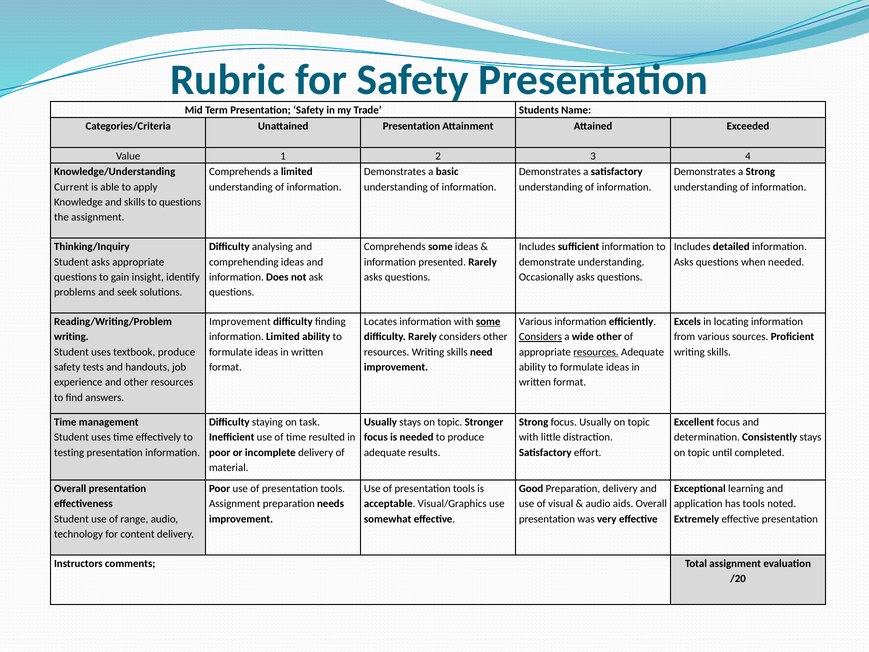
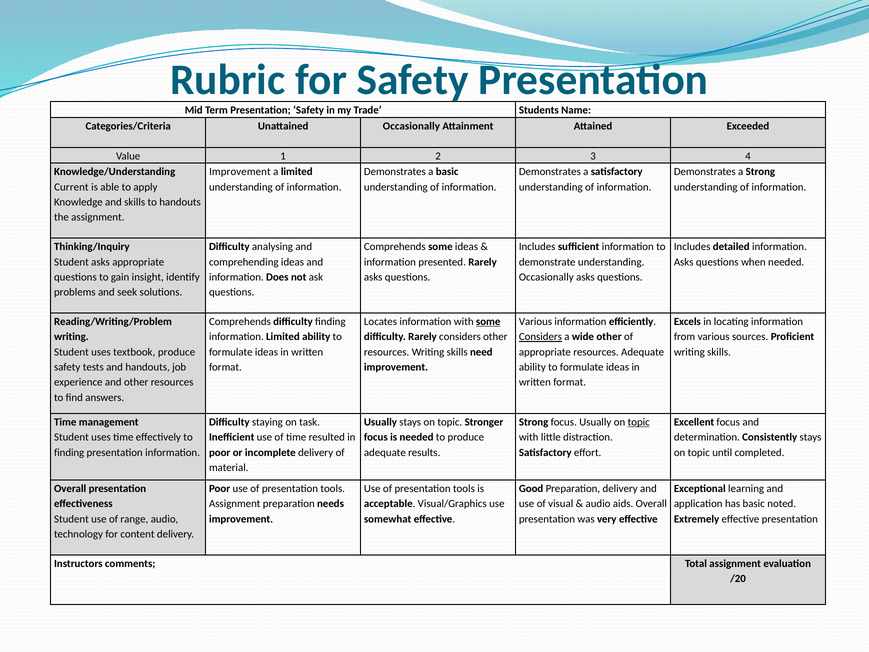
Unattained Presentation: Presentation -> Occasionally (411, 126)
Comprehends: Comprehends -> Improvement (240, 172)
to questions: questions -> handouts (180, 202)
Improvement: Improvement -> Comprehends (240, 322)
resources underline: present -> none (596, 352)
topic underline: none -> present (639, 422)
testing: testing -> finding (69, 452)
has tools: tools -> basic (754, 504)
